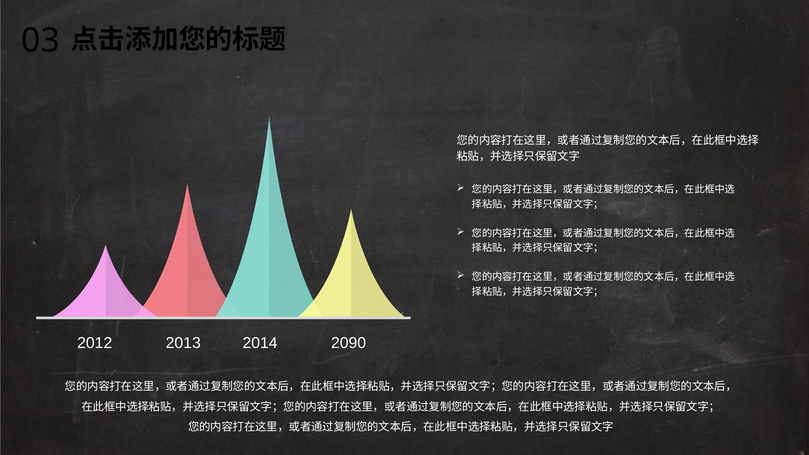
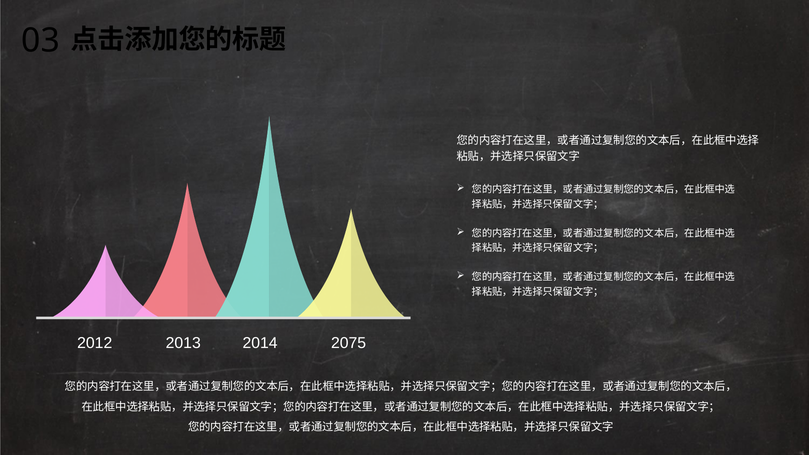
2090: 2090 -> 2075 (349, 343)
